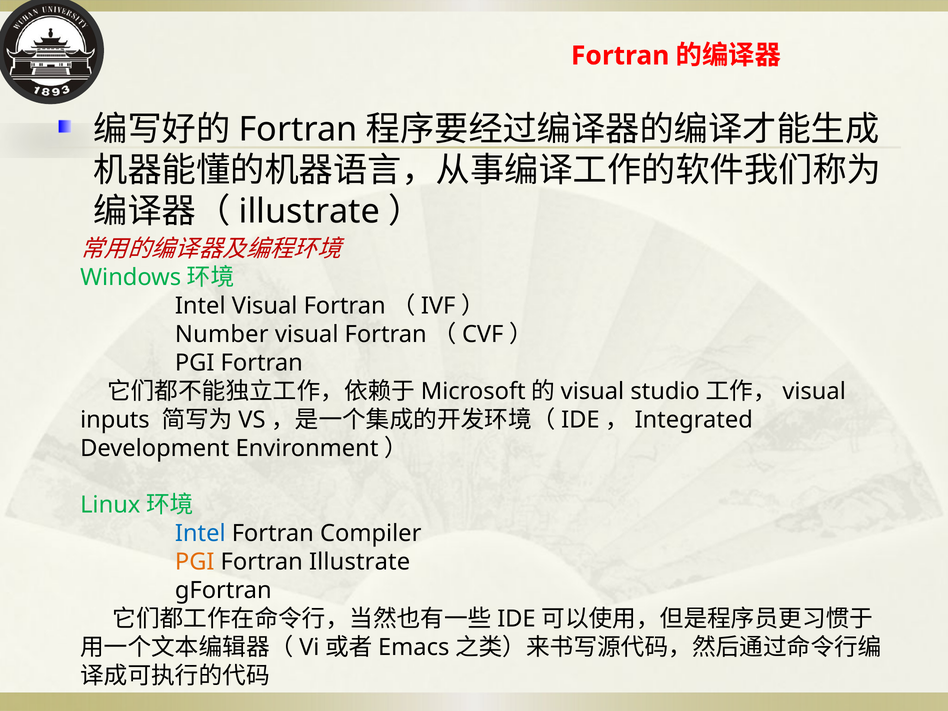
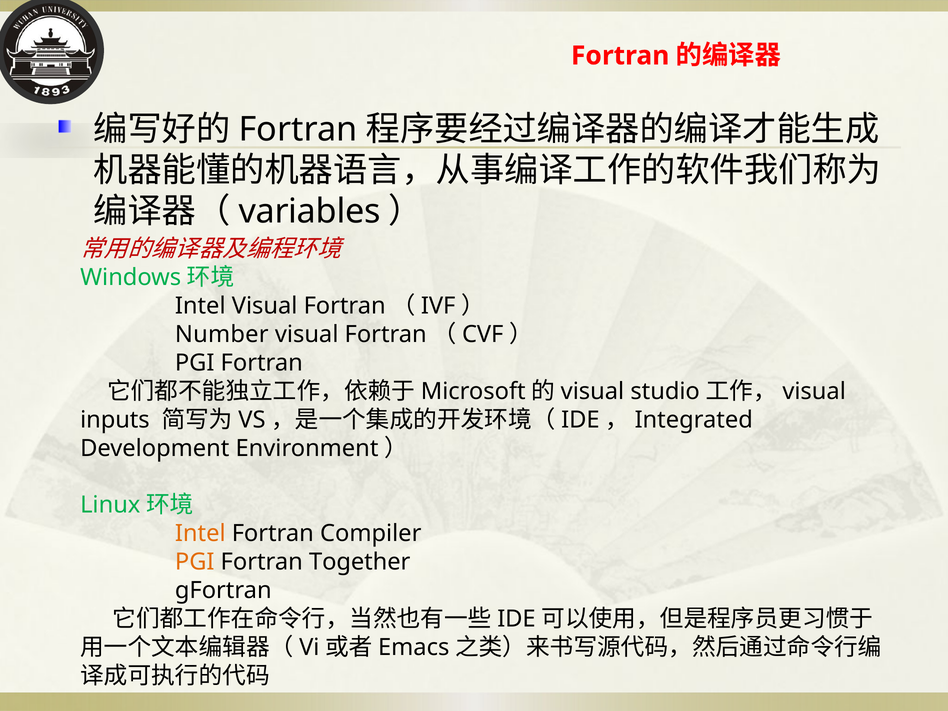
illustrate: illustrate -> variables (310, 211)
Intel colour: blue -> orange (200, 534)
Fortran Illustrate: Illustrate -> Together (360, 562)
